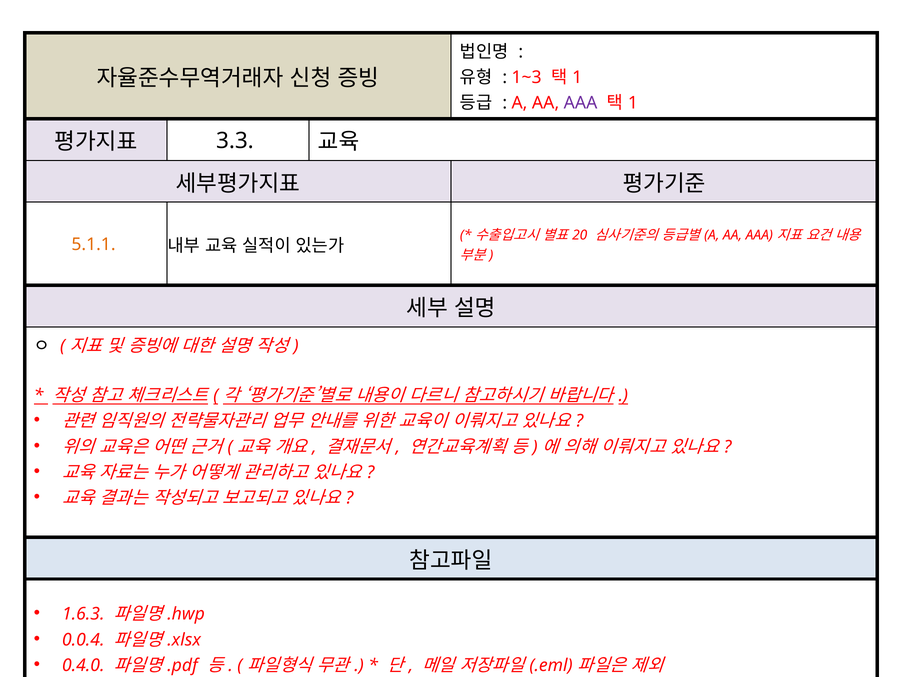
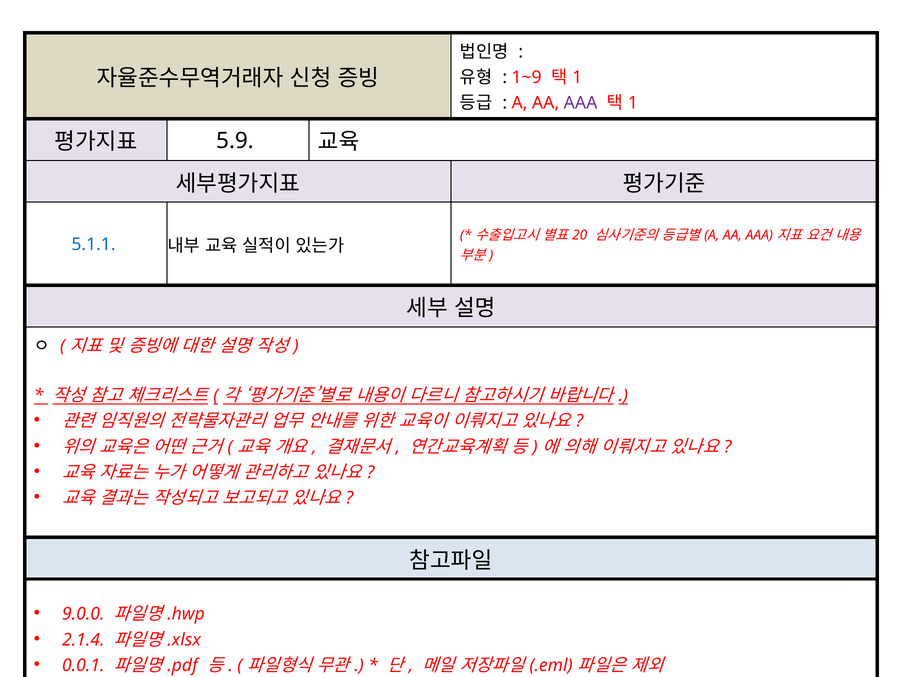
1~3: 1~3 -> 1~9 (527, 78)
3.3: 3.3 -> 5.9 (235, 141)
5.1.1 colour: orange -> blue (94, 244)
1.6.3: 1.6.3 -> 9.0.0 (83, 614)
0.0.4: 0.0.4 -> 2.1.4 (83, 639)
0.4.0: 0.4.0 -> 0.0.1 (83, 665)
